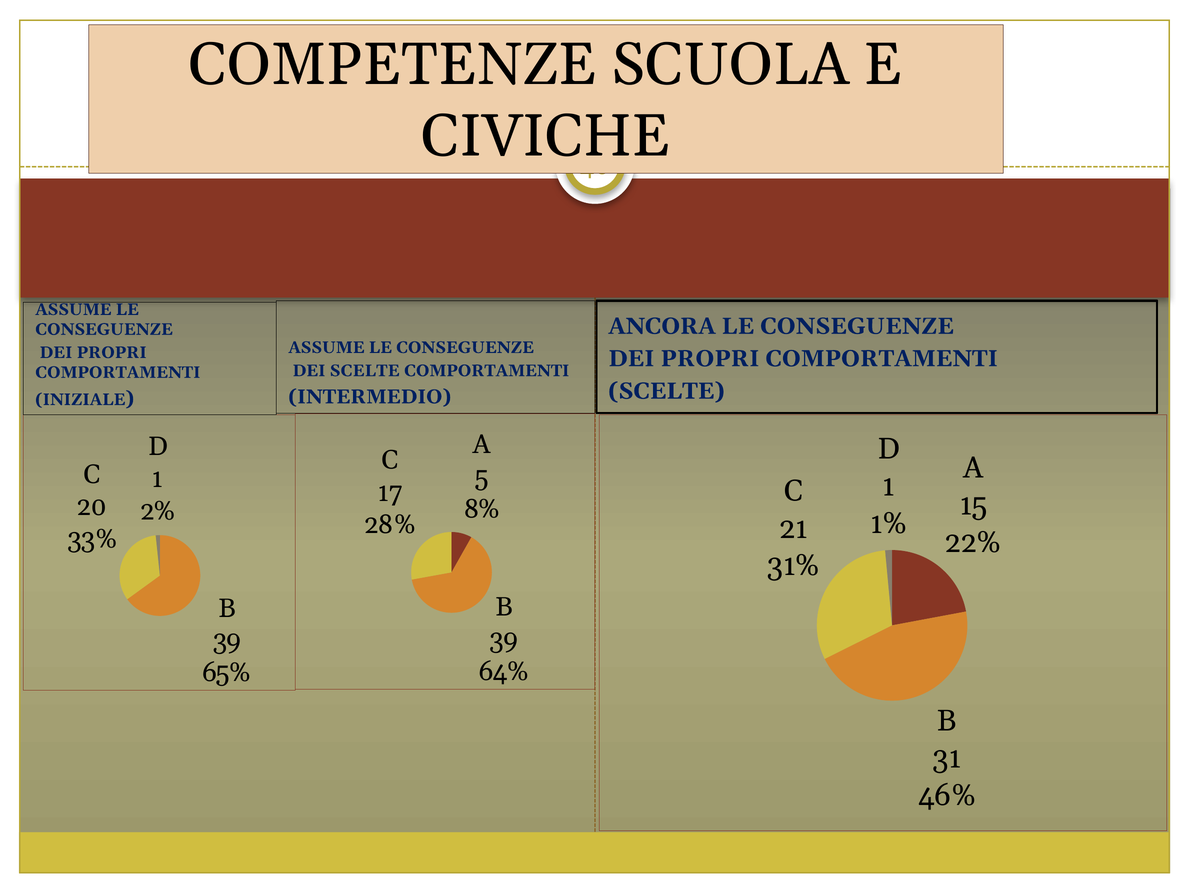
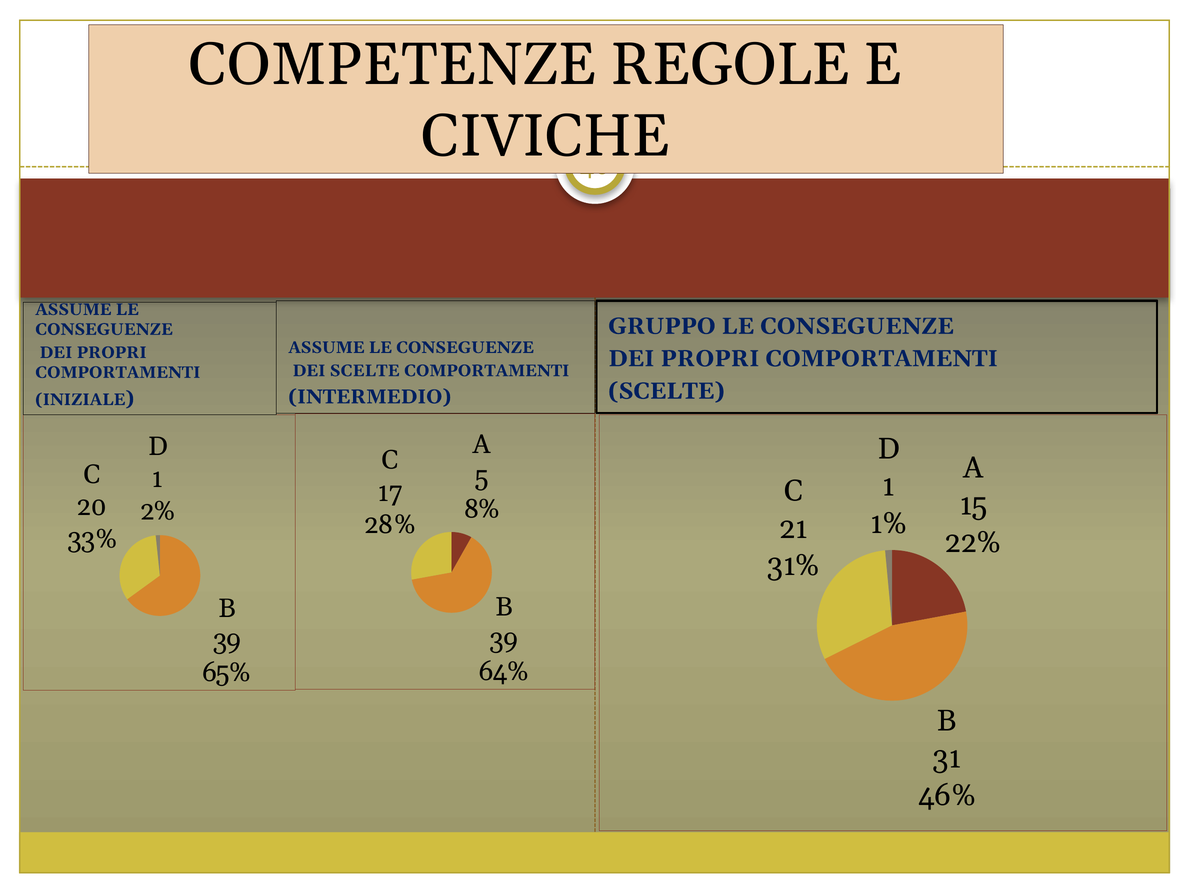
SCUOLA: SCUOLA -> REGOLE (731, 64)
ANCORA: ANCORA -> GRUPPO (662, 326)
